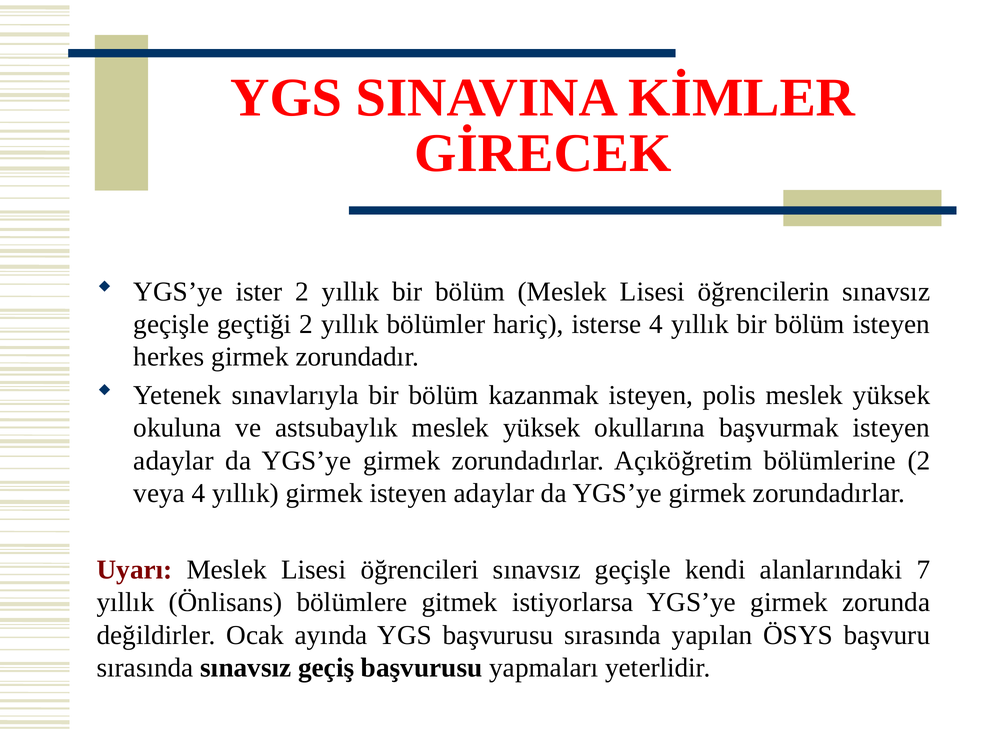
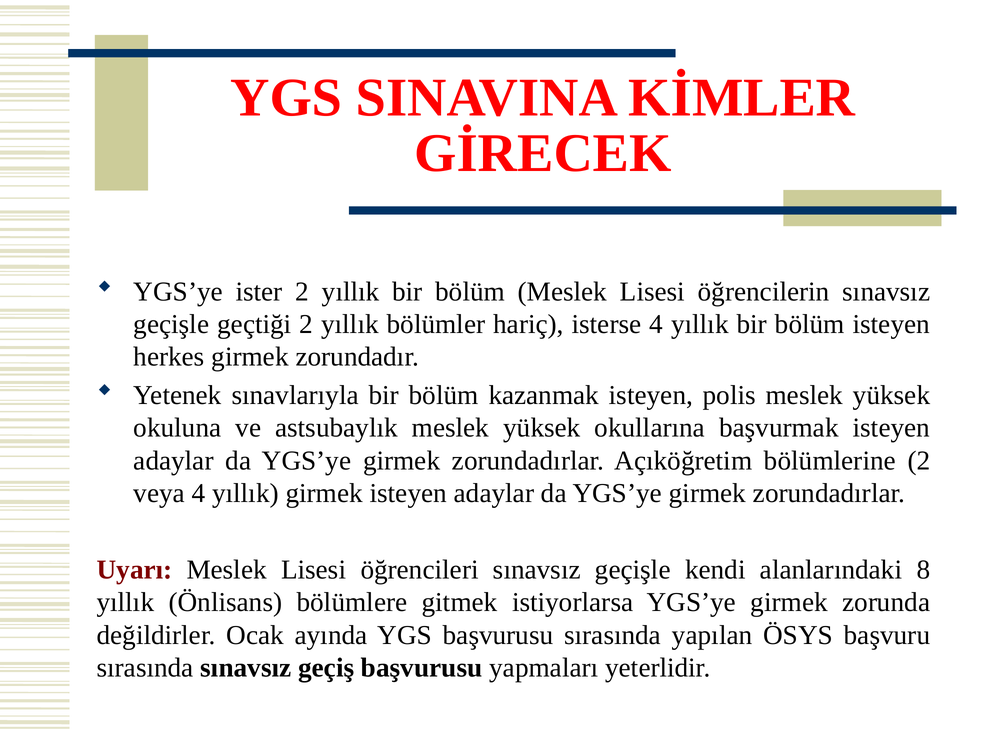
7: 7 -> 8 (923, 569)
